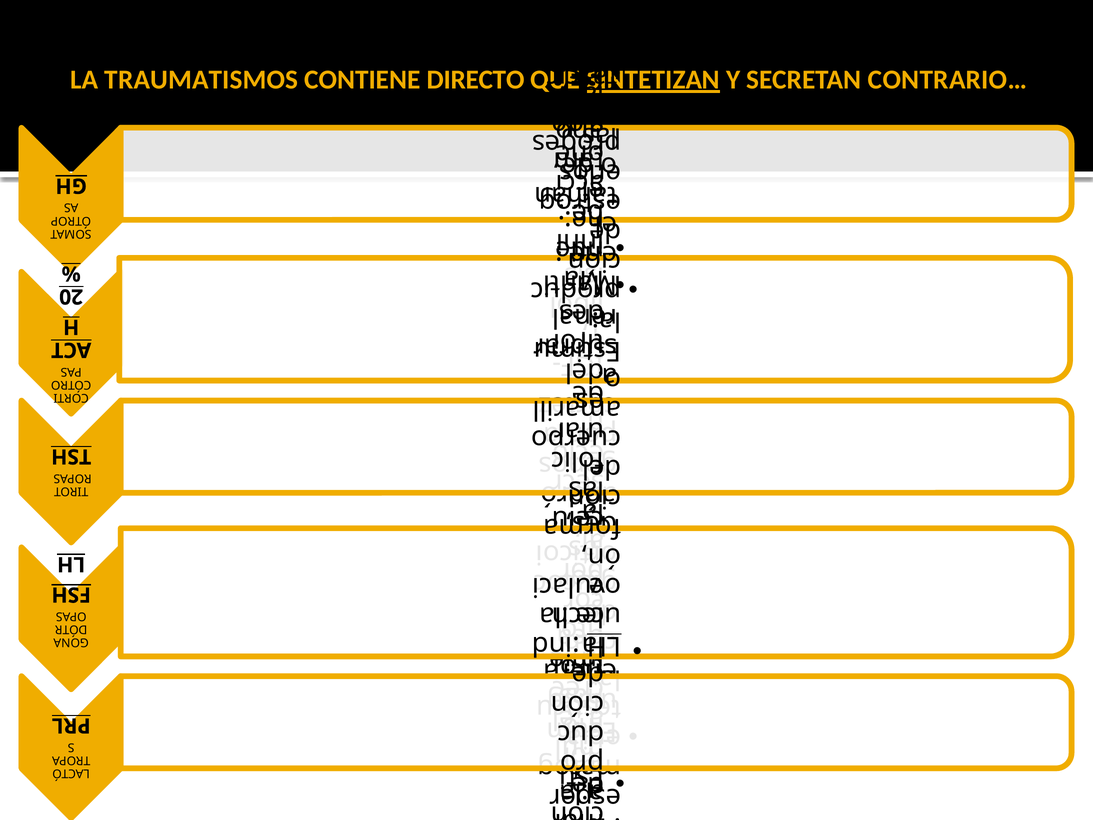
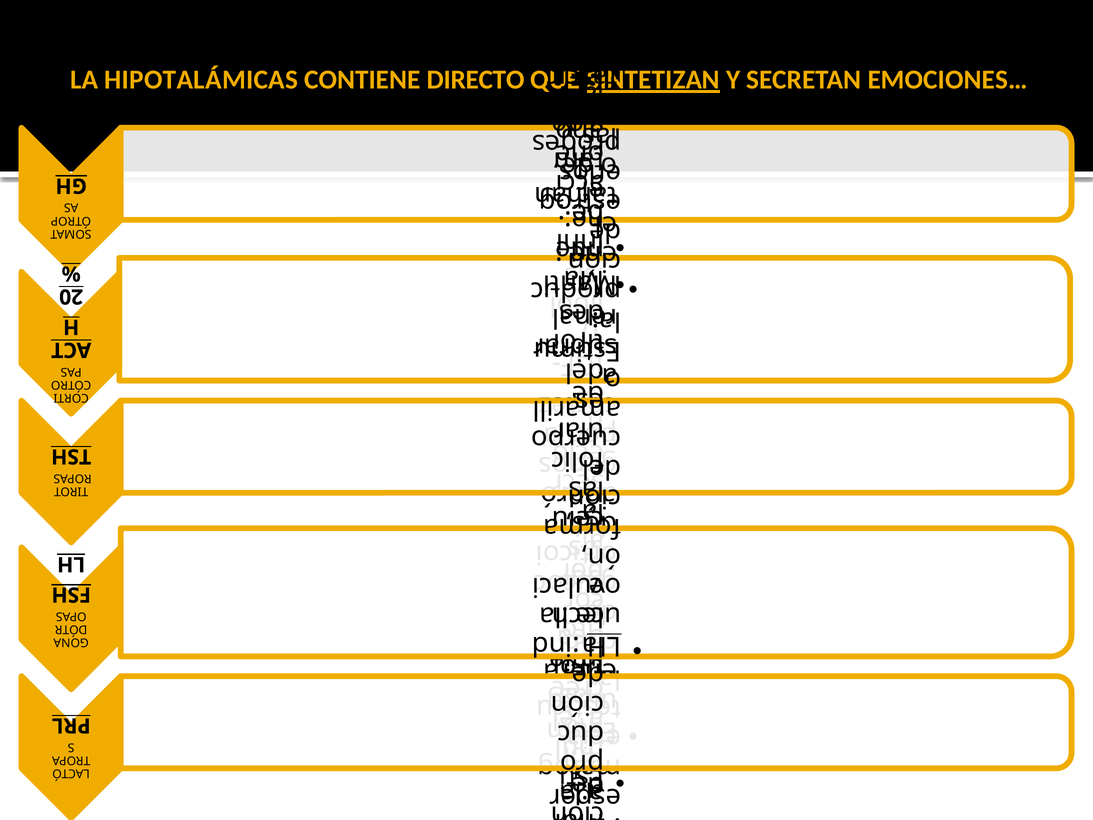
TRAUMATISMOS: TRAUMATISMOS -> HIPOTALÁMICAS (201, 80)
CONTRARIO…: CONTRARIO… -> EMOCIONES… (948, 80)
